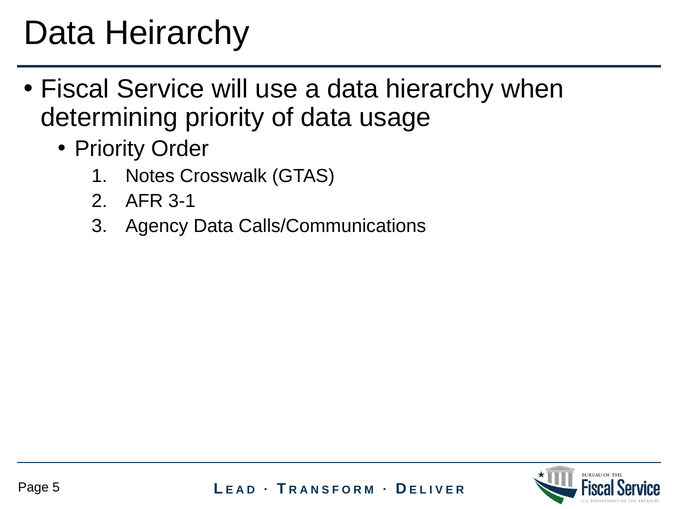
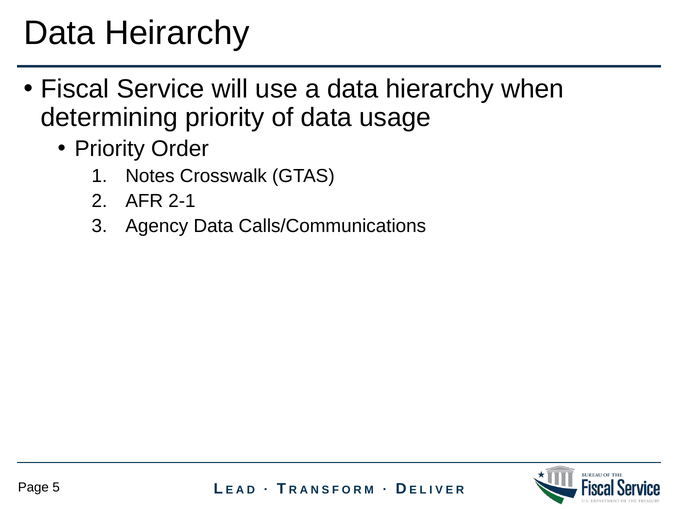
3-1: 3-1 -> 2-1 (182, 201)
